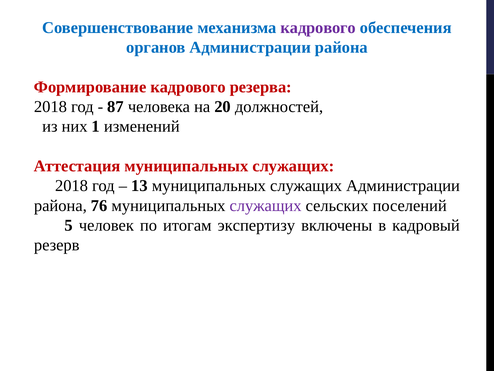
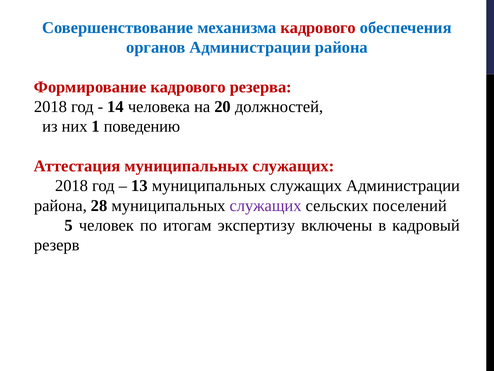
кадрового colour: purple -> red (318, 28)
87: 87 -> 14 (116, 107)
изменений: изменений -> поведению (142, 126)
76: 76 -> 28 (99, 205)
